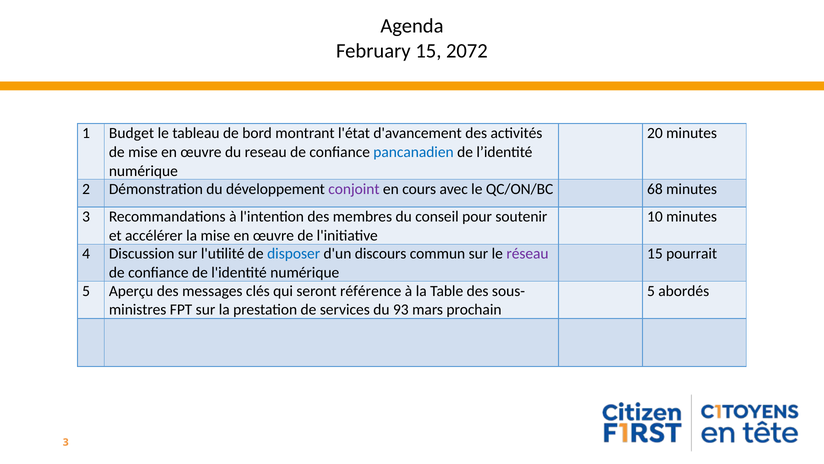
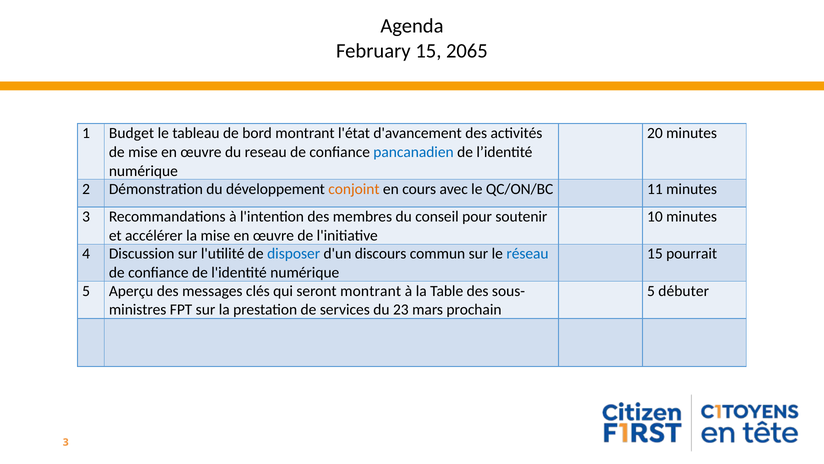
2072: 2072 -> 2065 (467, 51)
conjoint colour: purple -> orange (354, 189)
68: 68 -> 11 (655, 189)
réseau colour: purple -> blue (527, 254)
seront référence: référence -> montrant (371, 291)
abordés: abordés -> débuter (684, 291)
93: 93 -> 23 (401, 310)
